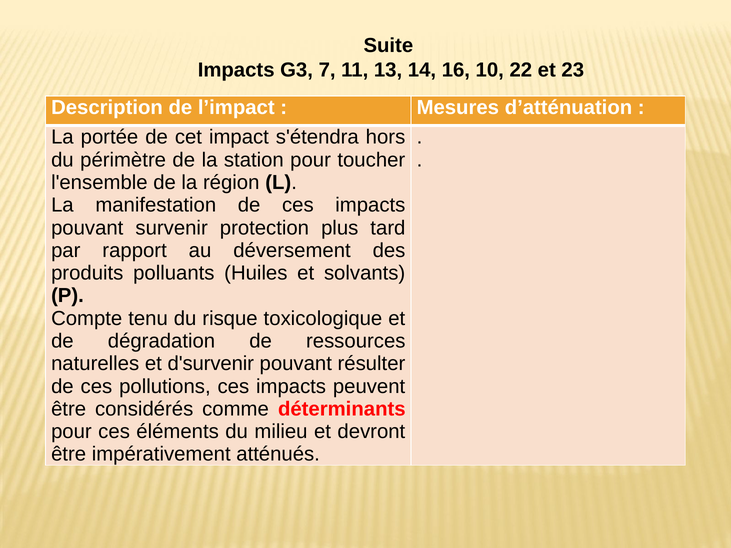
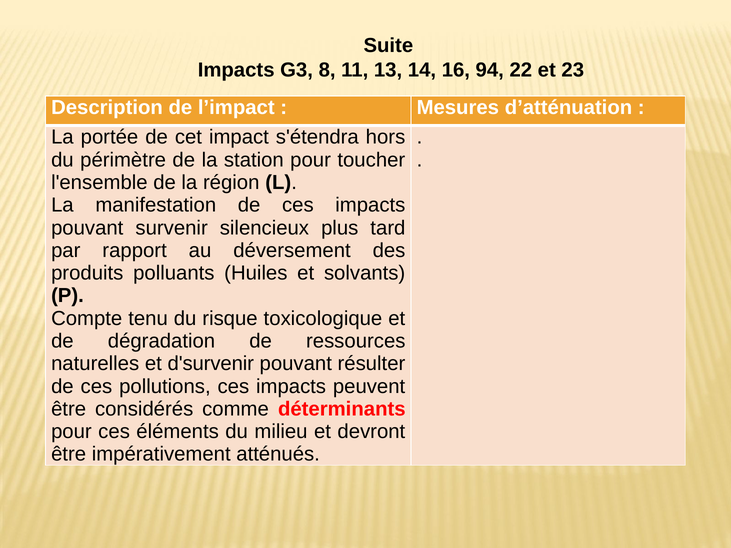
7: 7 -> 8 (327, 70)
10: 10 -> 94 (490, 70)
protection: protection -> silencieux (264, 228)
